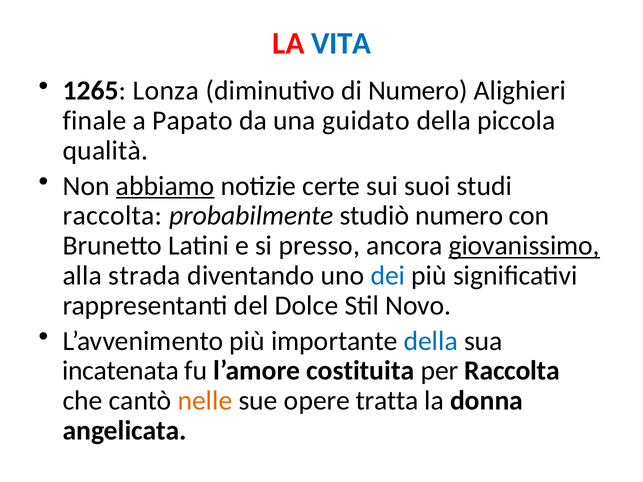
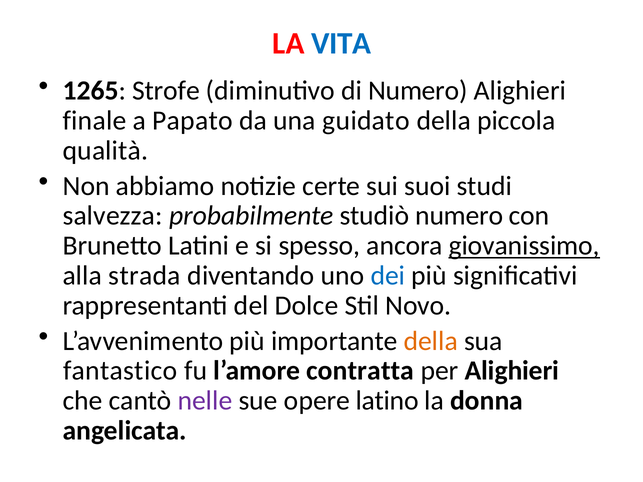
Lonza: Lonza -> Strofe (166, 91)
abbiamo underline: present -> none (165, 186)
raccolta: raccolta -> salvezza (113, 216)
presso: presso -> spesso (319, 246)
della colour: blue -> orange (431, 341)
incatenata: incatenata -> fantastico (120, 371)
costituita: costituita -> contratta (360, 371)
per Raccolta: Raccolta -> Alighieri (512, 371)
nelle colour: orange -> purple (205, 401)
tratta: tratta -> latino (387, 401)
